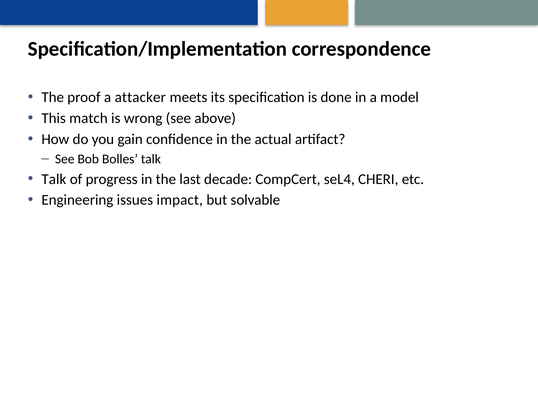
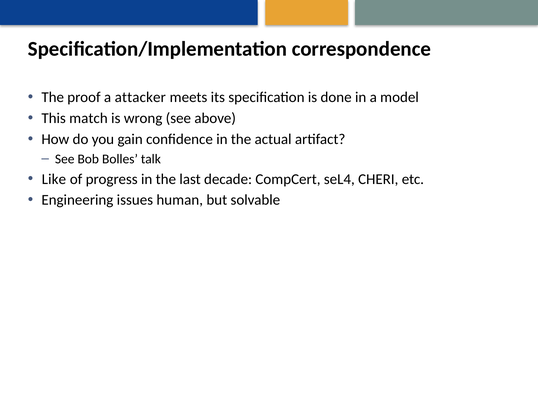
Talk: Talk -> Like (54, 179)
impact: impact -> human (180, 200)
